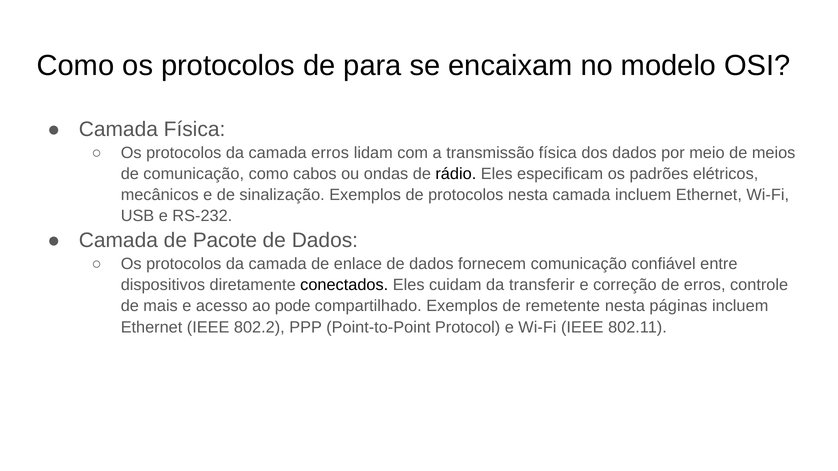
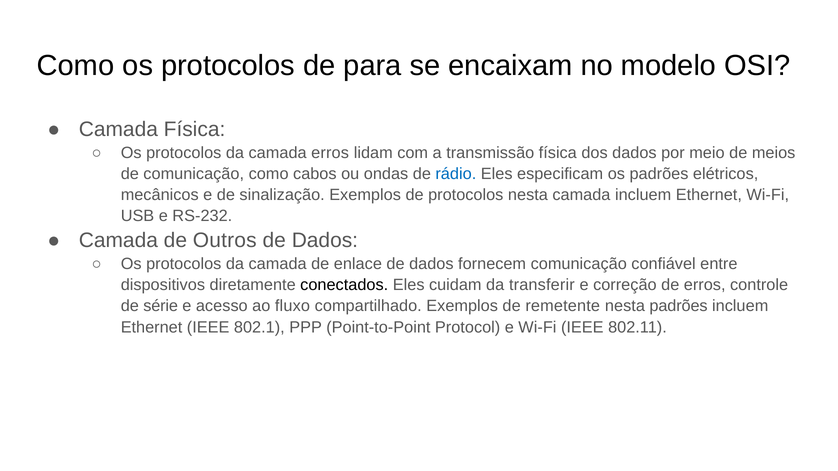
rádio colour: black -> blue (456, 174)
Pacote: Pacote -> Outros (225, 241)
mais: mais -> série (161, 306)
pode: pode -> fluxo (292, 306)
nesta páginas: páginas -> padrões (679, 306)
802.2: 802.2 -> 802.1 (259, 327)
